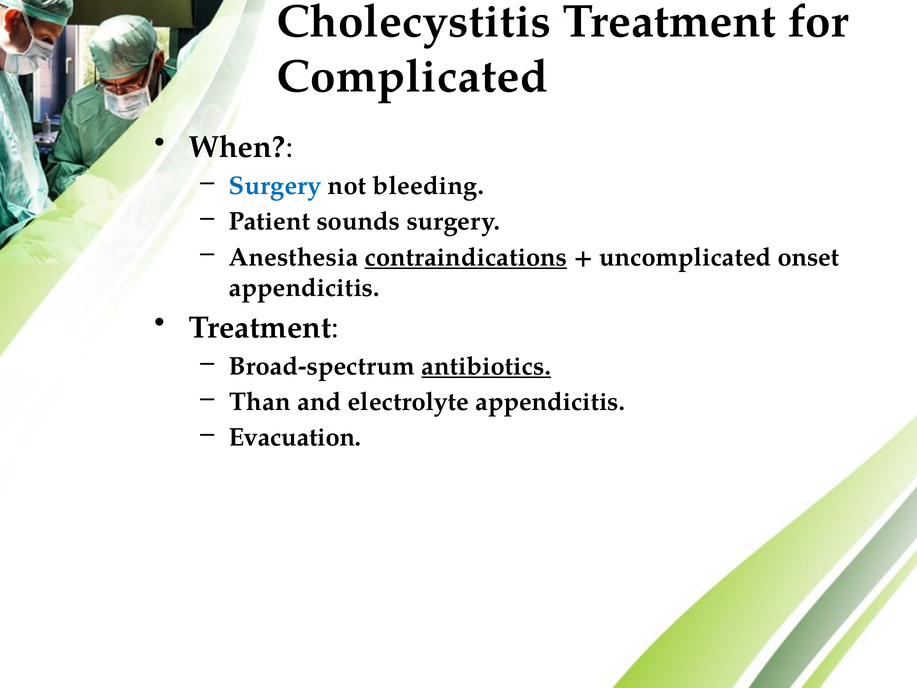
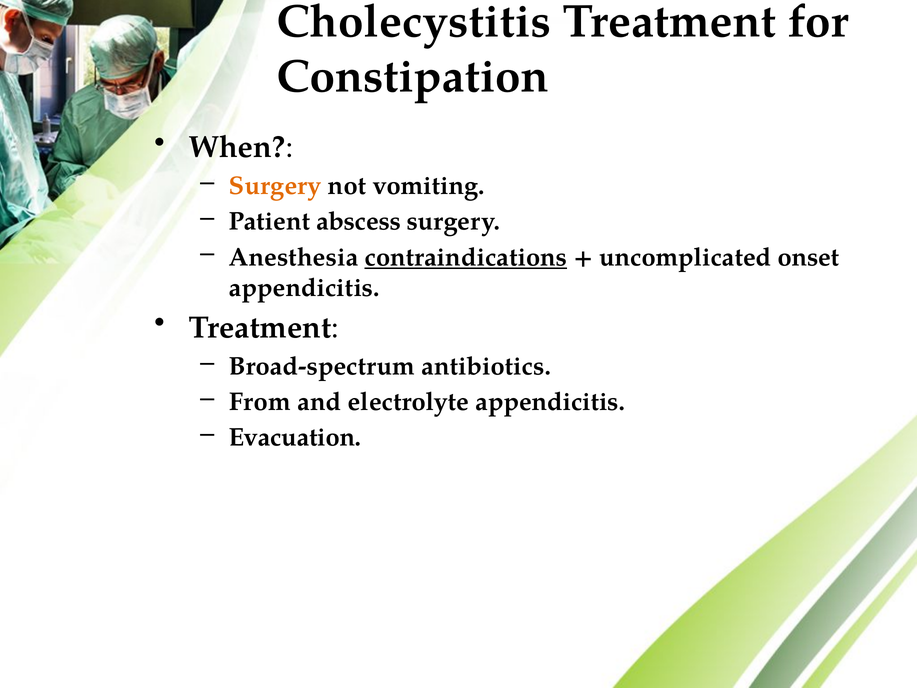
Complicated: Complicated -> Constipation (413, 76)
Surgery colour: blue -> orange (275, 186)
bleeding: bleeding -> vomiting (429, 186)
sounds: sounds -> abscess (359, 221)
antibiotics underline: present -> none (486, 366)
Than: Than -> From (260, 402)
